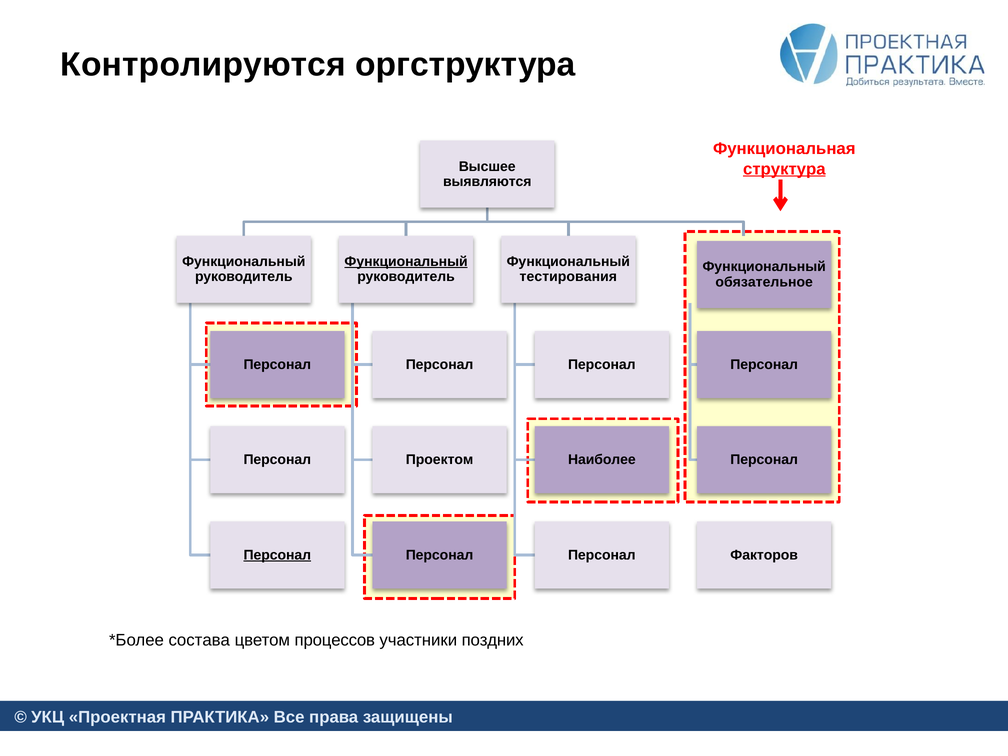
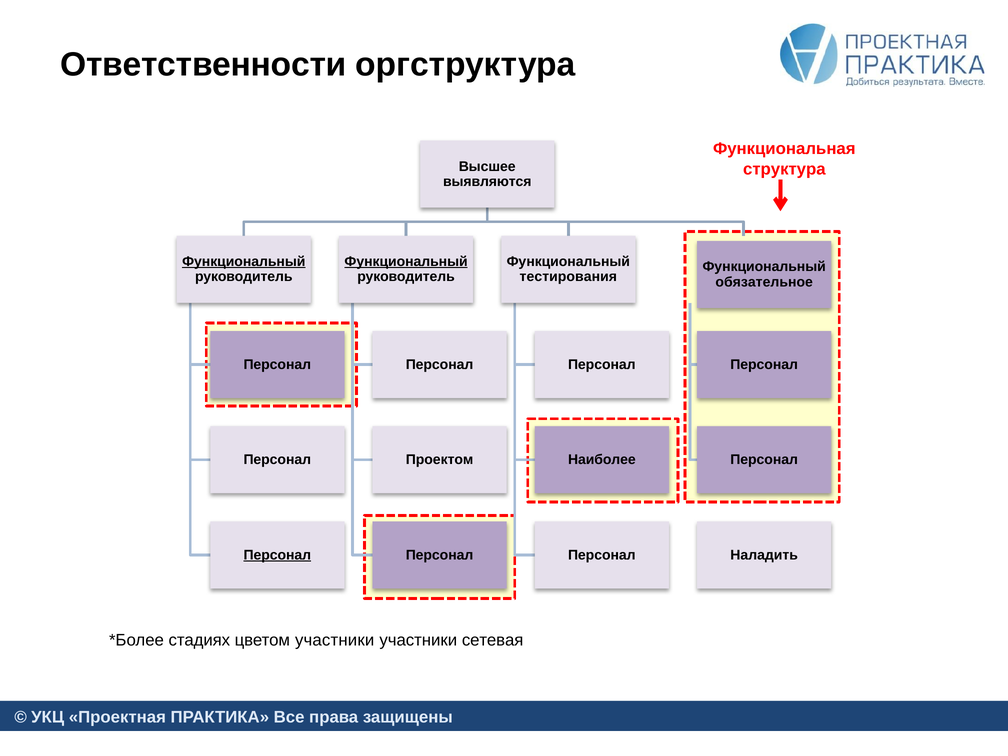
Контролируются: Контролируются -> Ответственности (203, 65)
структура underline: present -> none (784, 169)
Функциональный underline: none -> present (244, 262)
Факторов: Факторов -> Наладить (764, 555)
состава: состава -> стадиях (199, 640)
цветом процессов: процессов -> участники (335, 640)
поздних: поздних -> сетевая (493, 640)
